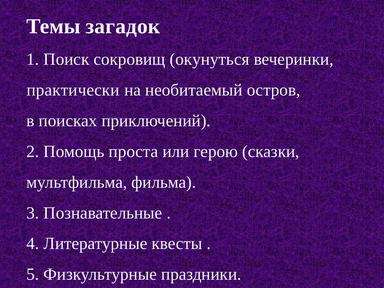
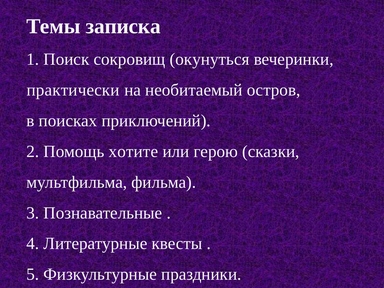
загадок: загадок -> записка (123, 26)
проста: проста -> хотите (133, 151)
